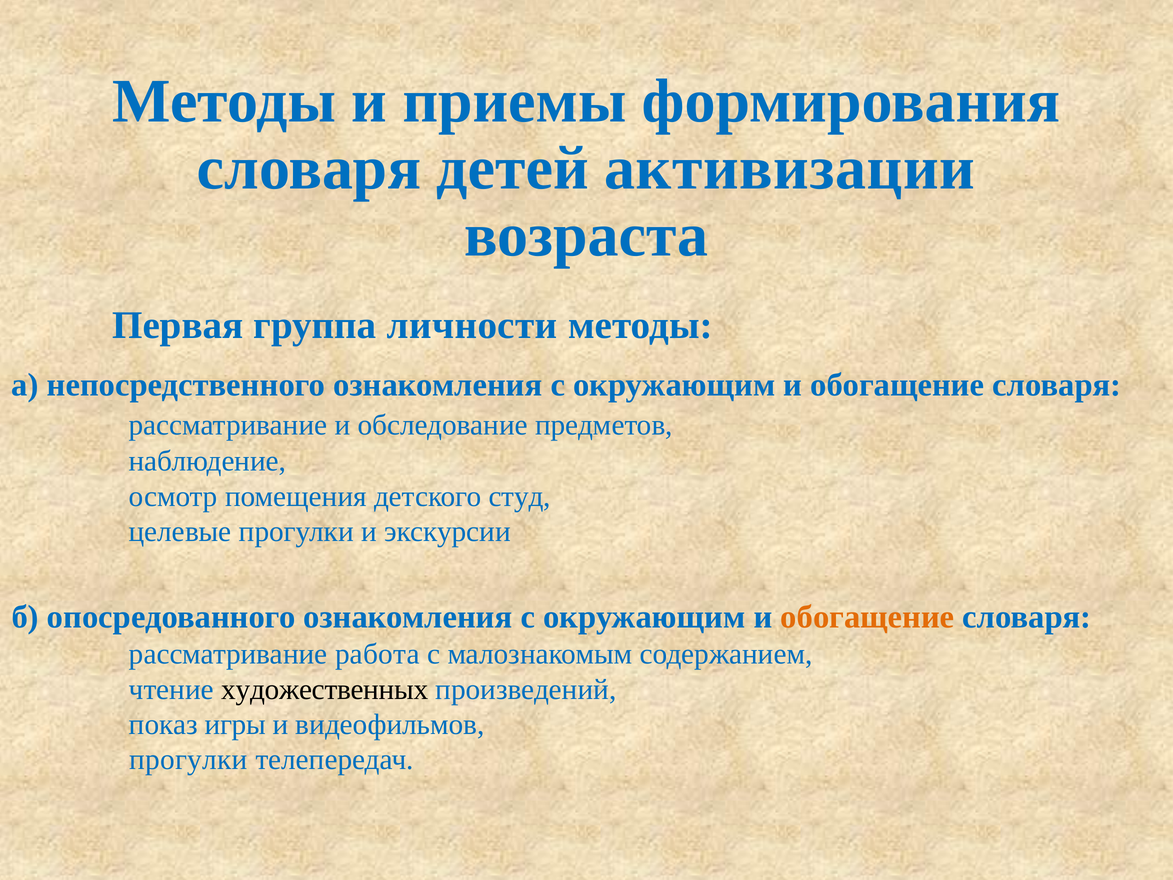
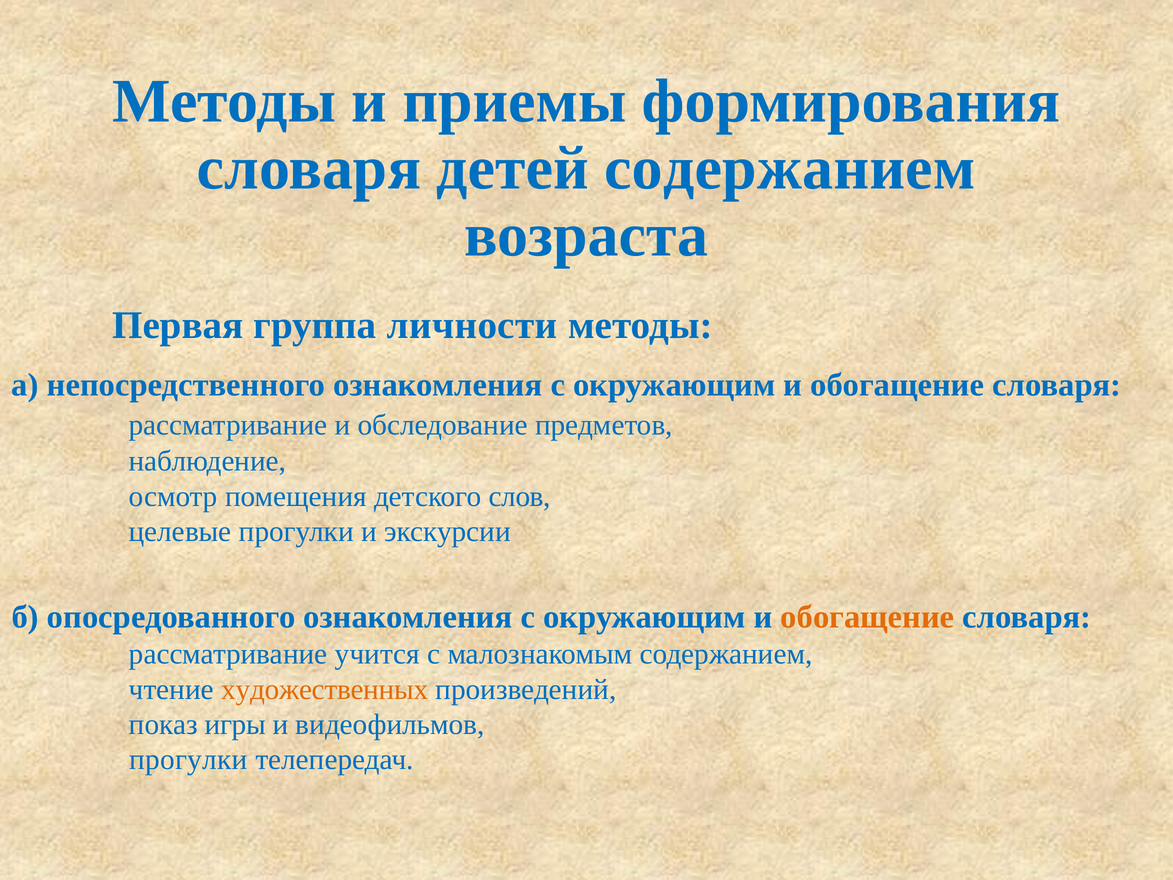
детей активизации: активизации -> содержанием (790, 168)
студ: студ -> слов (520, 496)
работа: работа -> учится (377, 654)
художественных colour: black -> orange (325, 689)
